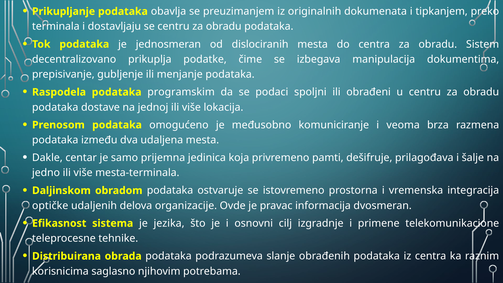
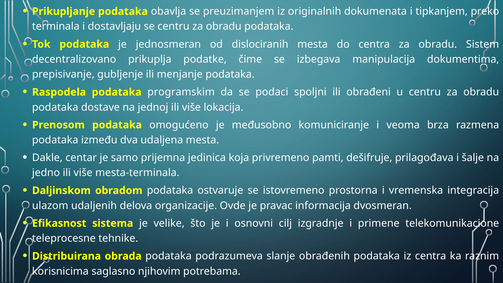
optičke: optičke -> ulazom (50, 206)
jezika: jezika -> velike (169, 223)
